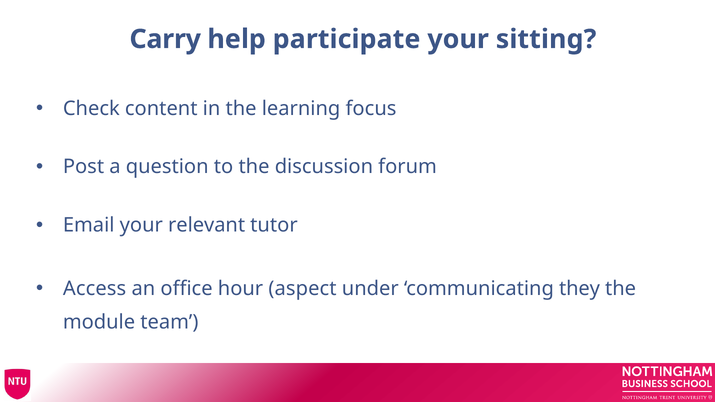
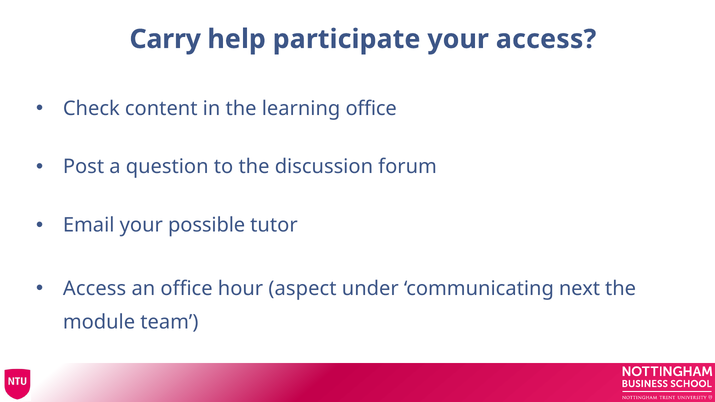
your sitting: sitting -> access (546, 39)
learning focus: focus -> office (371, 109)
relevant: relevant -> possible (207, 225)
they: they -> next (580, 289)
